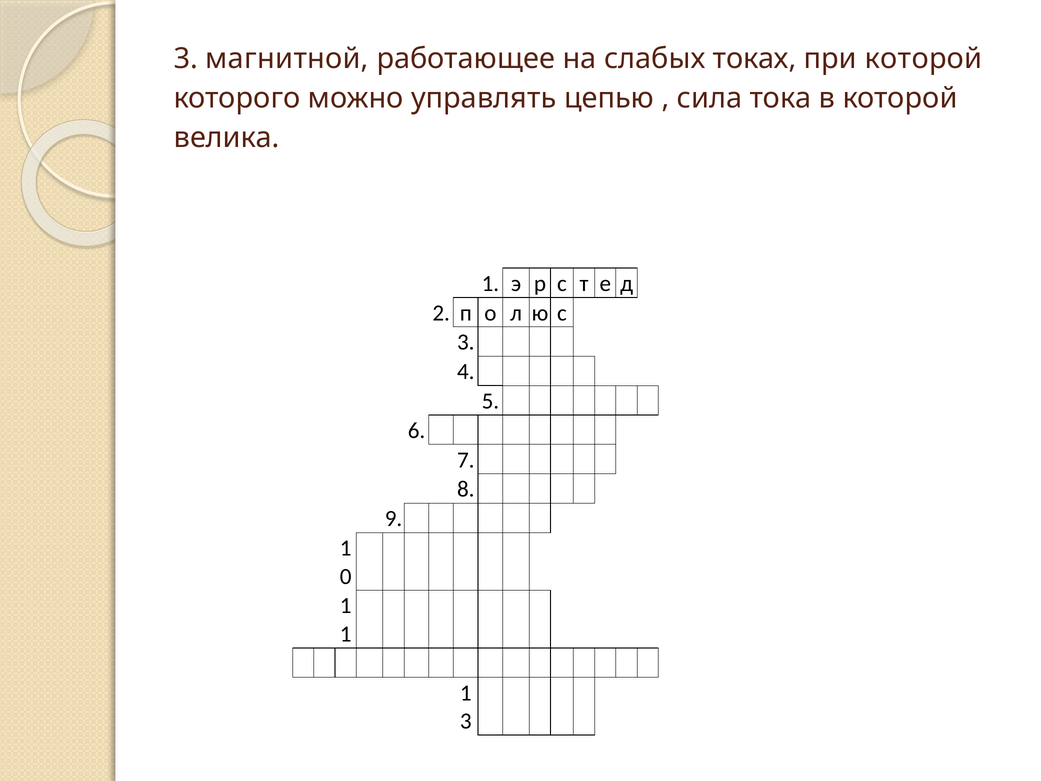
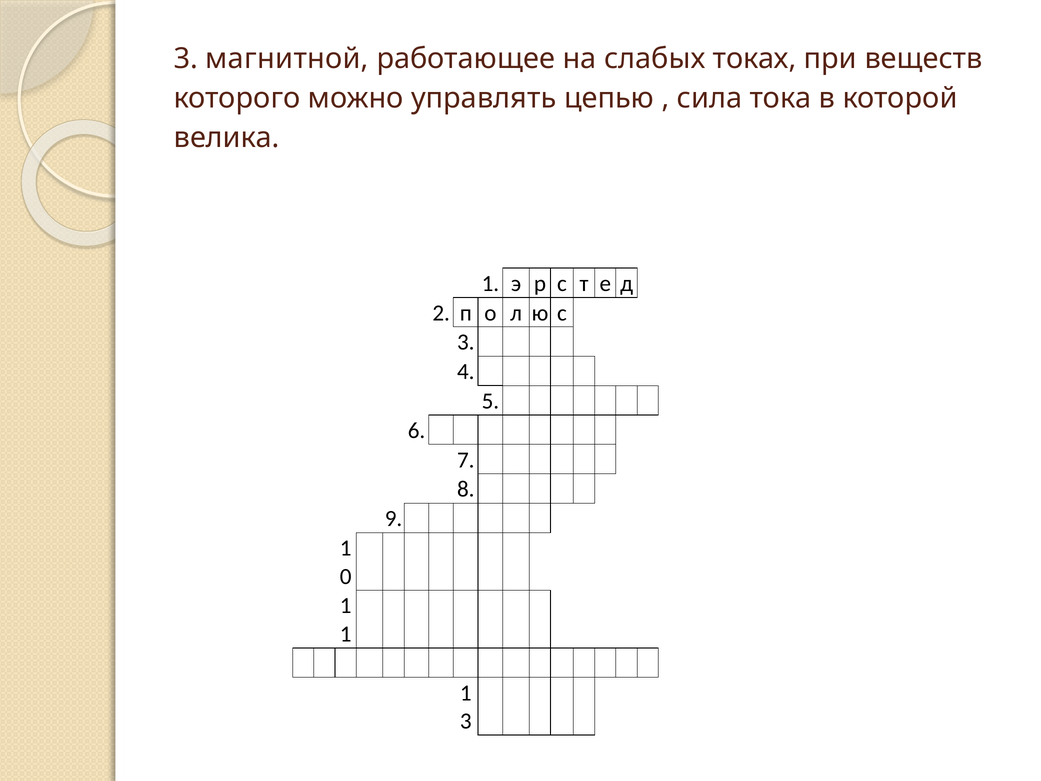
при которой: которой -> веществ (924, 58)
